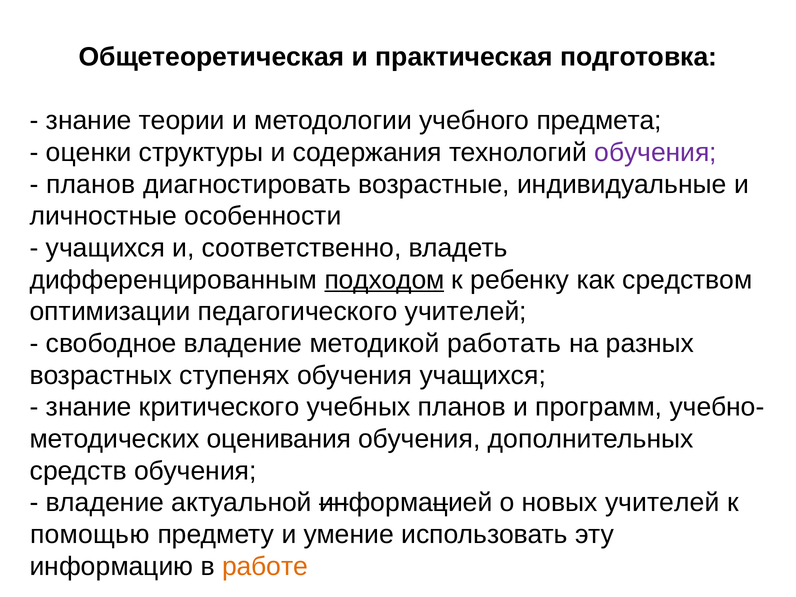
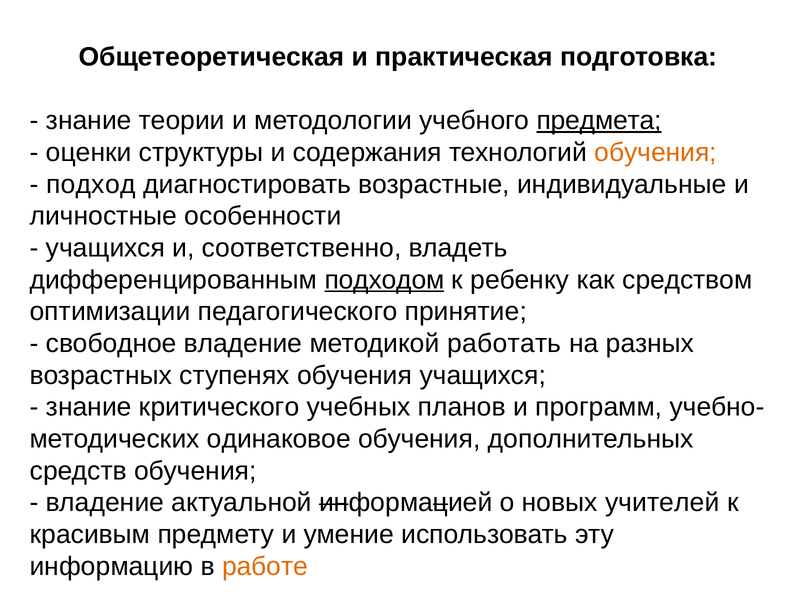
предмета underline: none -> present (599, 121)
обучения colour: purple -> orange (656, 152)
планов: планов -> подход (91, 184)
педагогического учителей: учителей -> принятие (466, 312)
оценивания: оценивания -> одинаковое (279, 439)
помощью: помощью -> красивым (90, 534)
